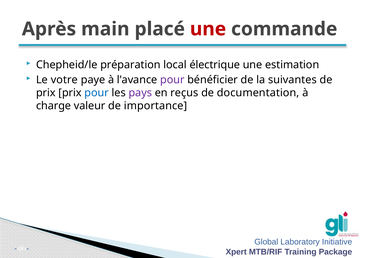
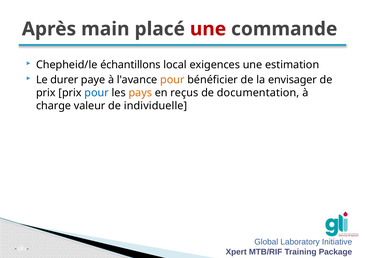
préparation: préparation -> échantillons (130, 65)
électrique: électrique -> exigences (215, 65)
votre: votre -> durer (64, 80)
pour colour: purple -> orange (172, 80)
suivantes: suivantes -> envisager (292, 80)
pays colour: purple -> orange (140, 93)
importance: importance -> individuelle (156, 106)
